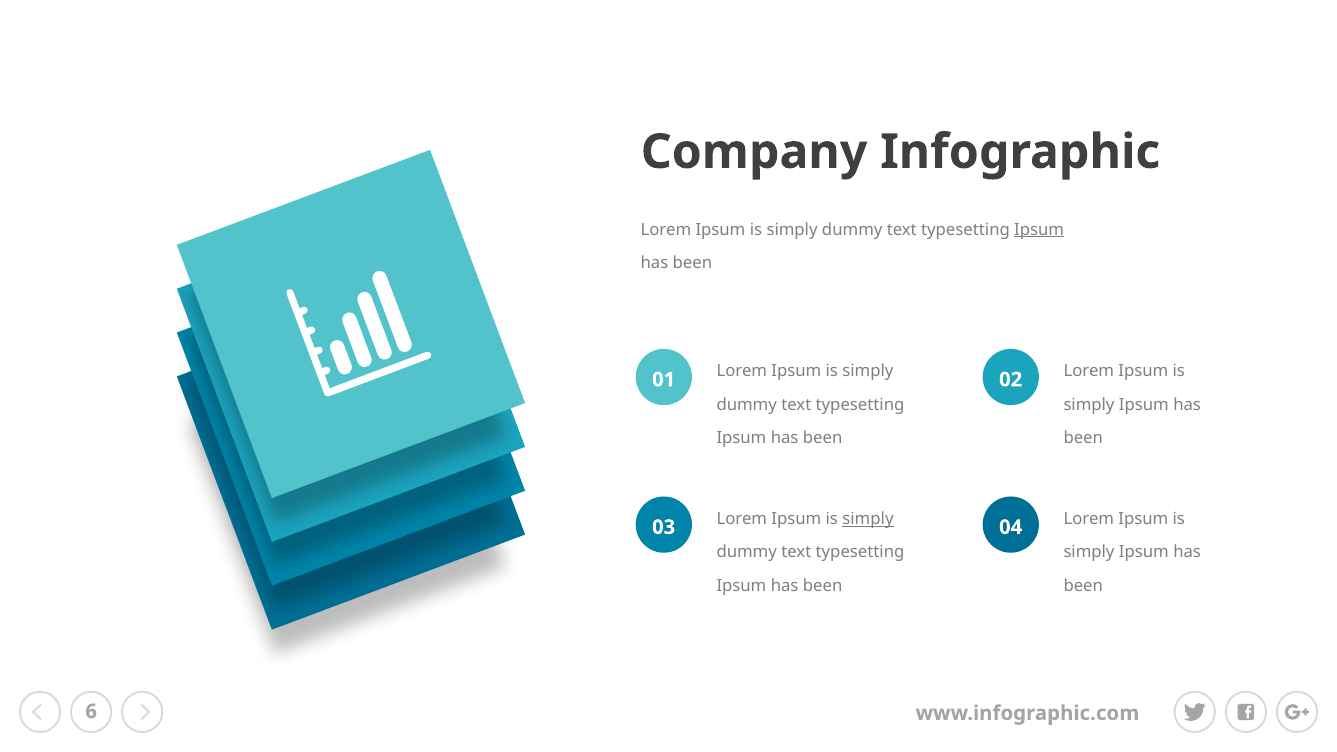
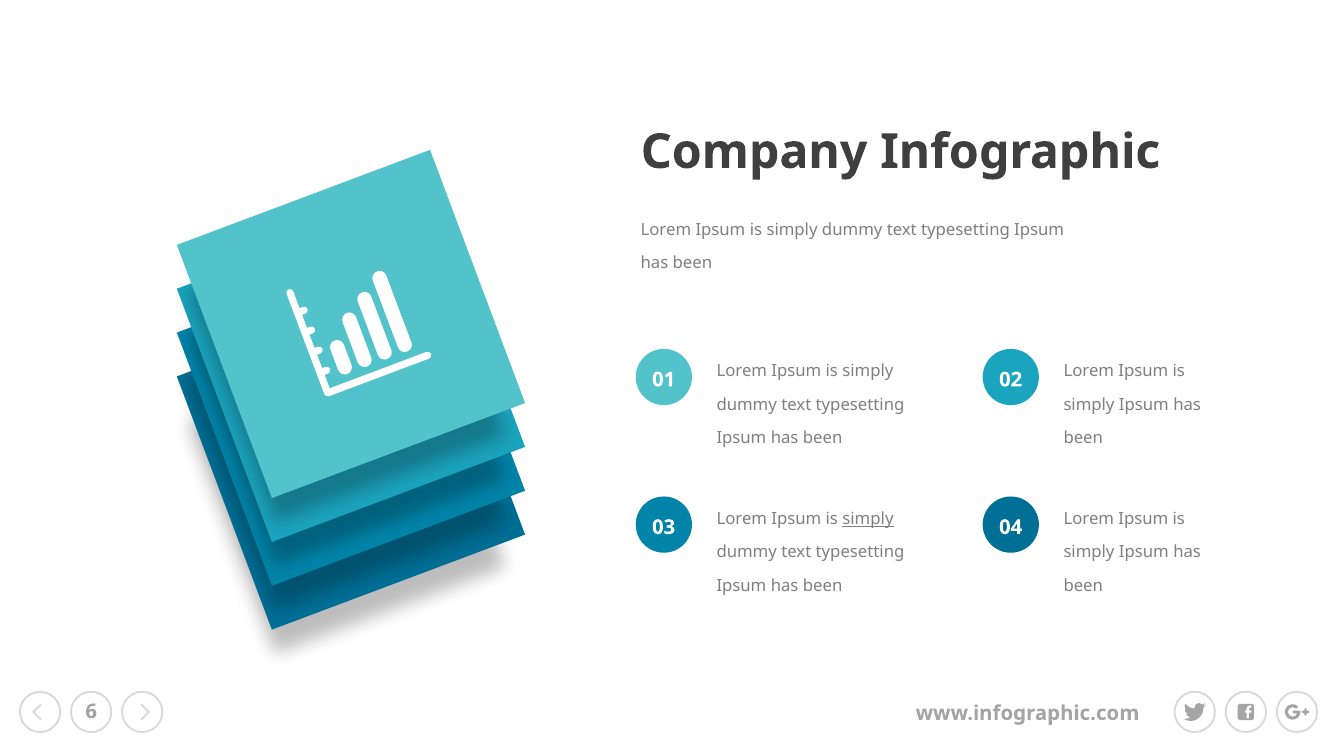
Ipsum underline: present -> none (1039, 230)
